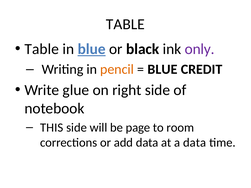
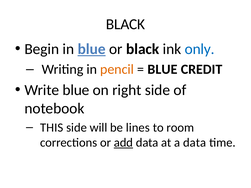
TABLE: TABLE -> BLACK (126, 24)
Table: Table -> Begin (42, 49)
only colour: purple -> blue (200, 49)
Write glue: glue -> blue (76, 90)
page: page -> lines (138, 128)
add underline: none -> present (123, 143)
